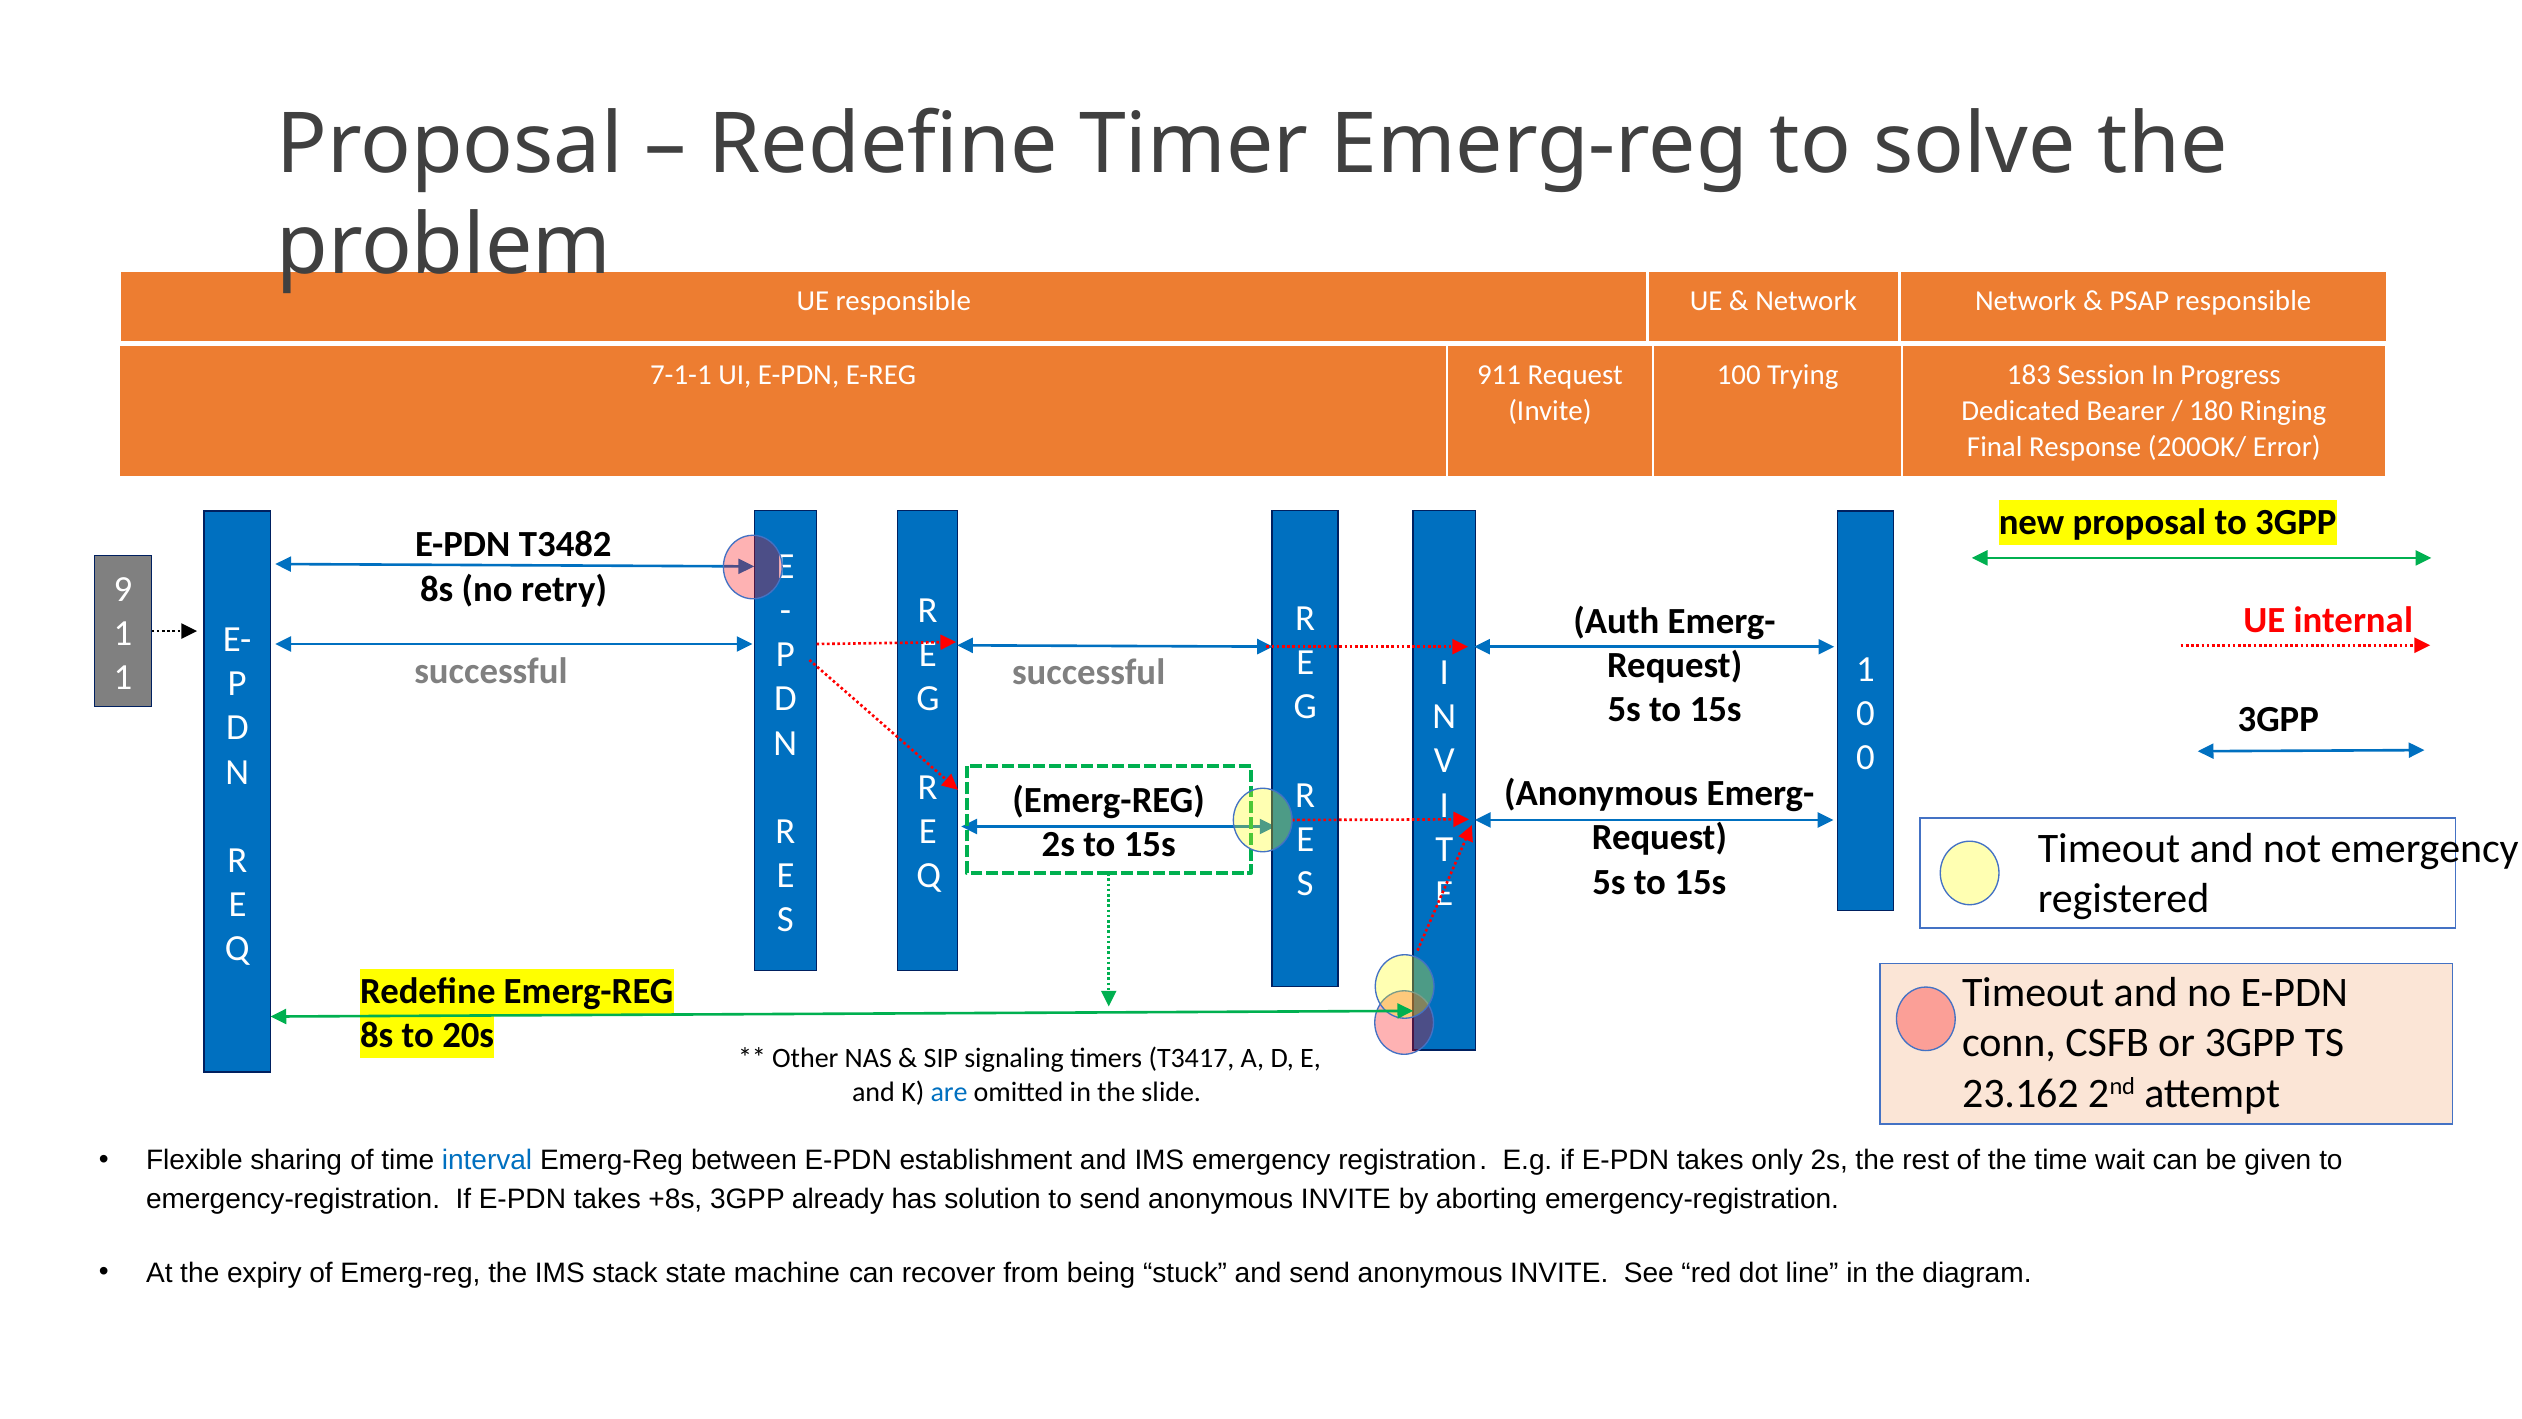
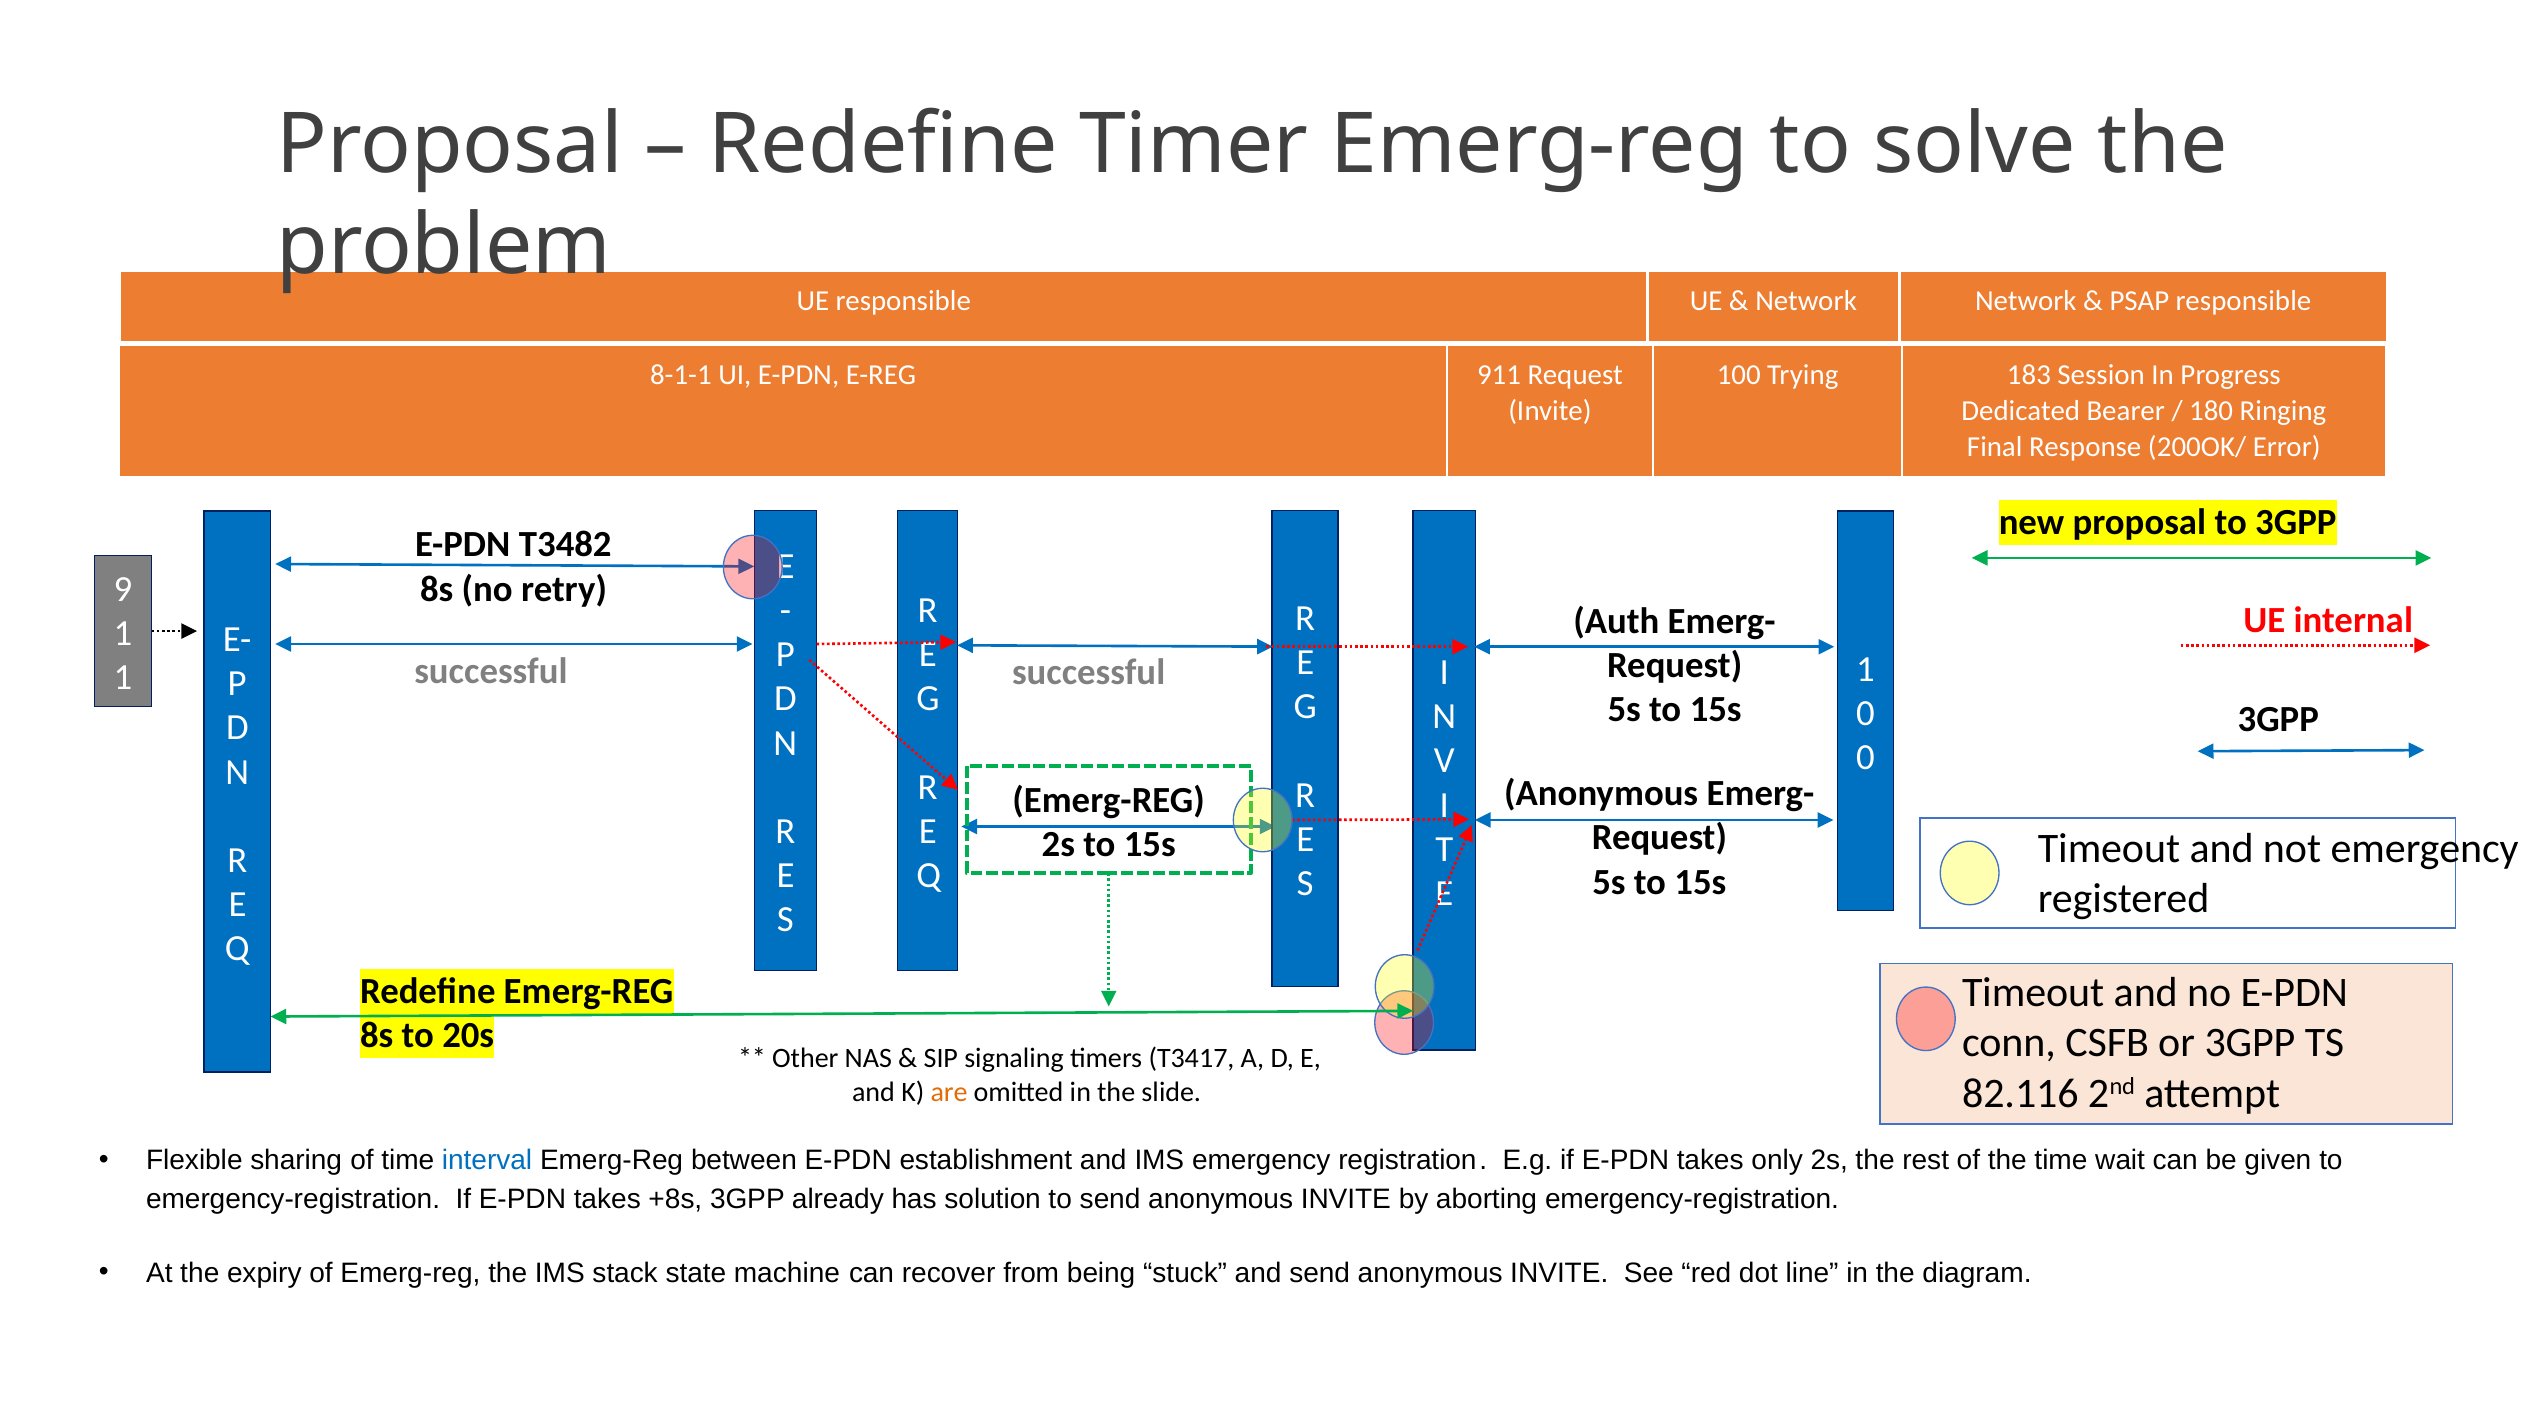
7-1-1: 7-1-1 -> 8-1-1 (681, 375)
23.162: 23.162 -> 82.116 (2020, 1093)
are colour: blue -> orange (949, 1092)
